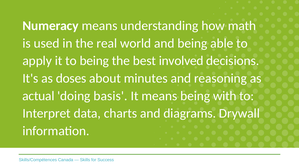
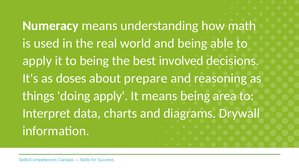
minutes: minutes -> prepare (146, 78)
actual: actual -> things (38, 96)
doing basis: basis -> apply (111, 96)
with: with -> area (225, 96)
